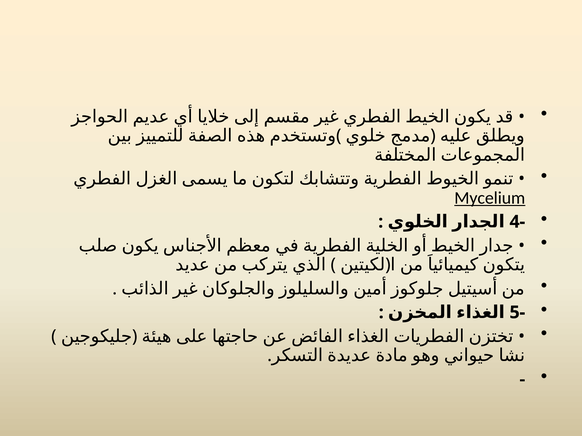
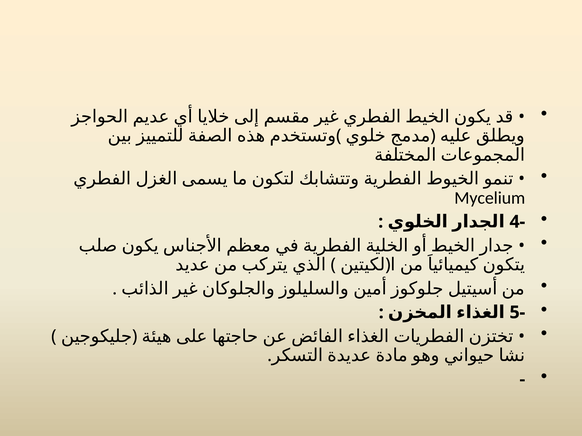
Mycelium underline: present -> none (490, 198)
